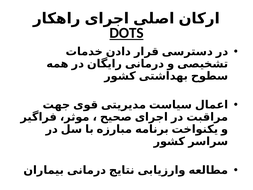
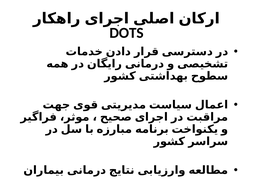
DOTS underline: present -> none (127, 33)
